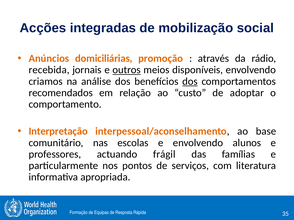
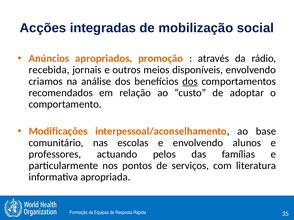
domiciliárias: domiciliárias -> apropriados (104, 59)
outros underline: present -> none (127, 70)
Interpretação: Interpretação -> Modificações (58, 132)
frágil: frágil -> pelos (164, 154)
